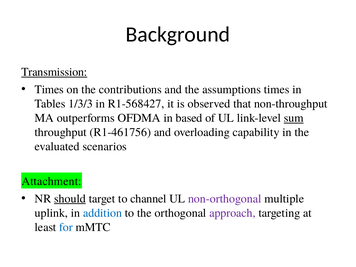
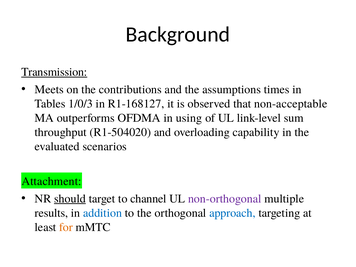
Times: Times -> Meets (49, 89)
1/3/3: 1/3/3 -> 1/0/3 (81, 104)
R1-568427: R1-568427 -> R1-168127 (136, 104)
non-throughput: non-throughput -> non-acceptable (291, 104)
based: based -> using (189, 118)
sum underline: present -> none (294, 118)
R1-461756: R1-461756 -> R1-504020 (120, 132)
uplink: uplink -> results (51, 213)
approach colour: purple -> blue (232, 213)
for colour: blue -> orange (66, 227)
